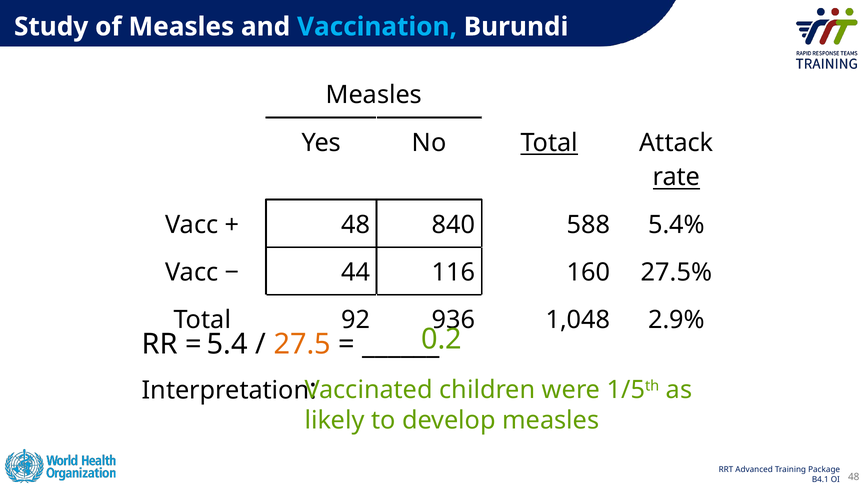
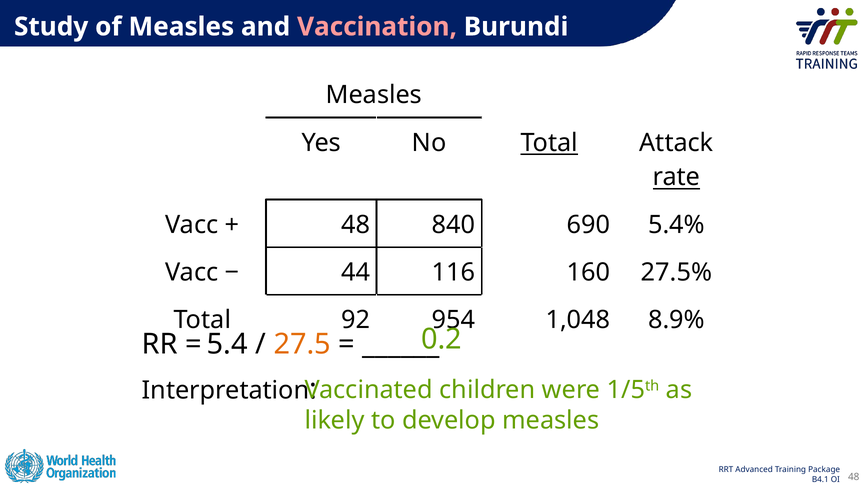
Vaccination colour: light blue -> pink (377, 27)
588: 588 -> 690 (589, 225)
936: 936 -> 954 (454, 320)
2.9%: 2.9% -> 8.9% (676, 320)
